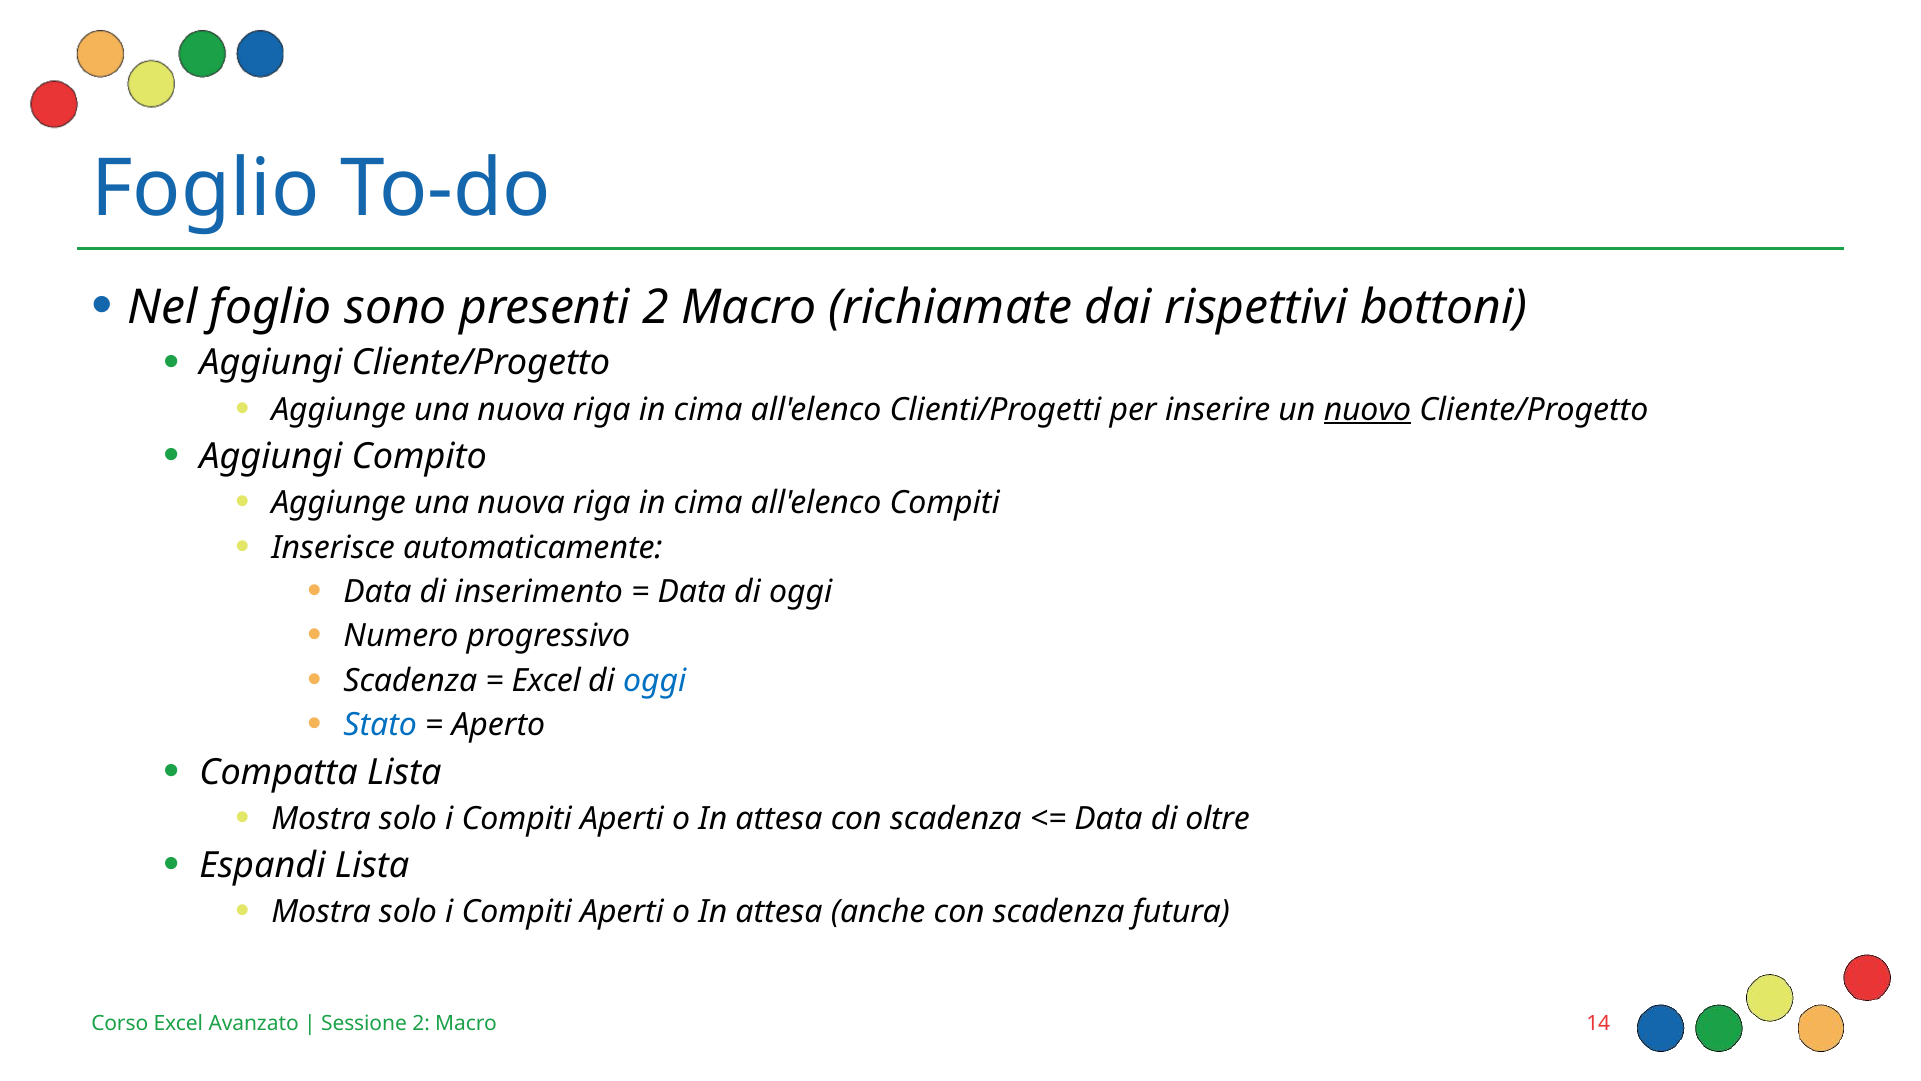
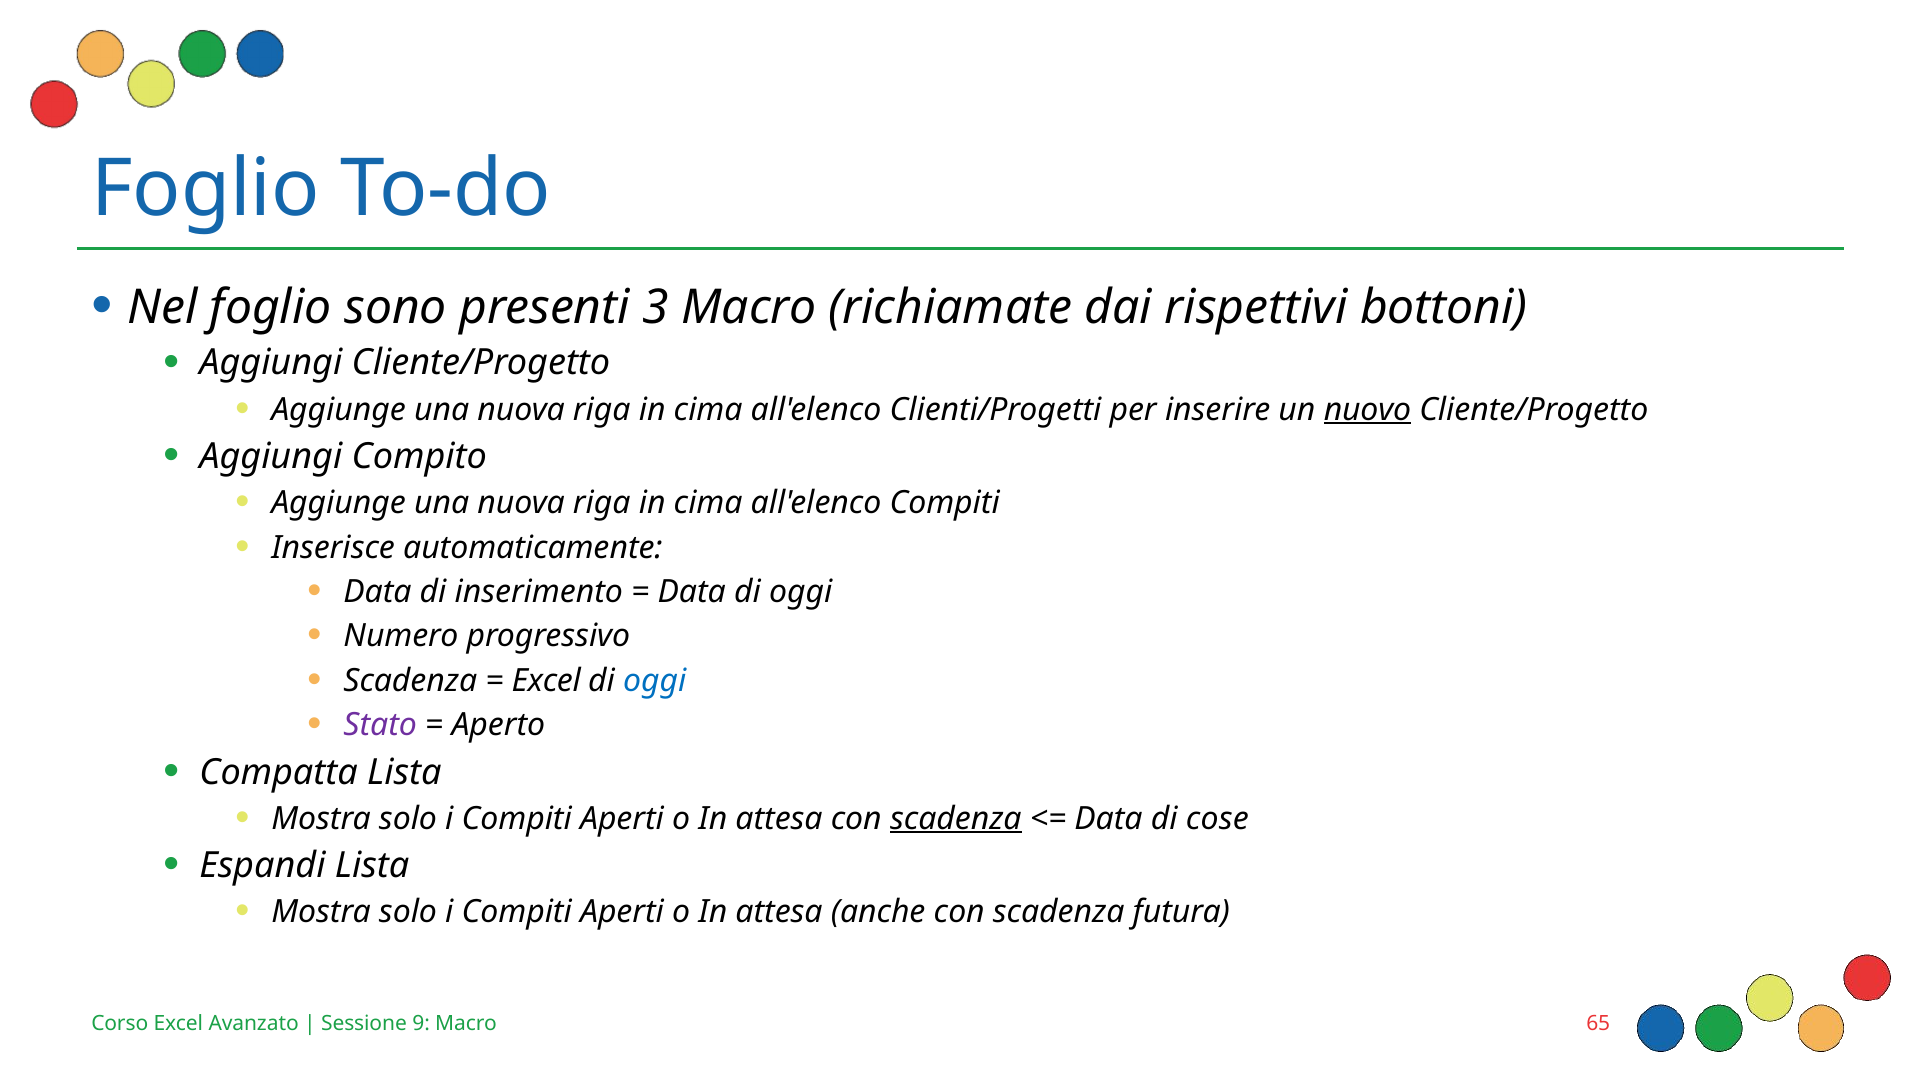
presenti 2: 2 -> 3 (656, 307)
Stato colour: blue -> purple (380, 725)
scadenza underline: none -> present (956, 818)
oltre: oltre -> cose (1217, 818)
Sessione 2: 2 -> 9 (421, 1023)
14: 14 -> 65 (1598, 1023)
